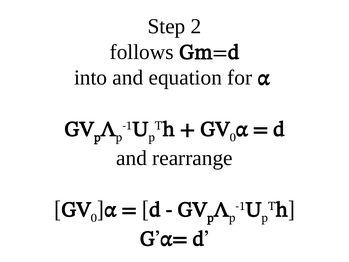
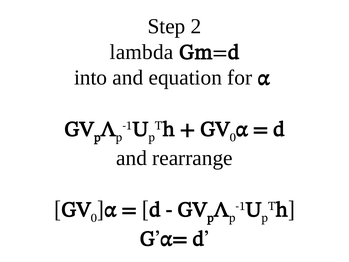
follows: follows -> lambda (142, 52)
